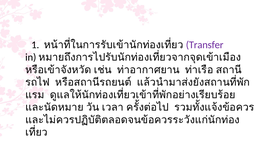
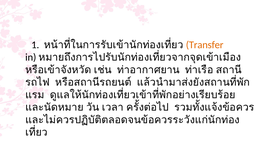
Transfer colour: purple -> orange (205, 45)
